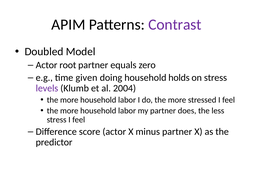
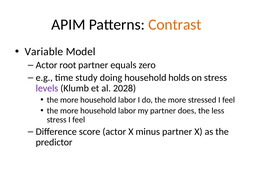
Contrast colour: purple -> orange (175, 24)
Doubled: Doubled -> Variable (44, 52)
given: given -> study (86, 78)
2004: 2004 -> 2028 (125, 88)
